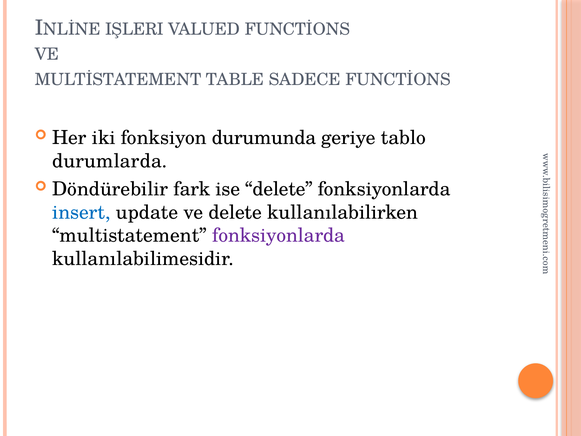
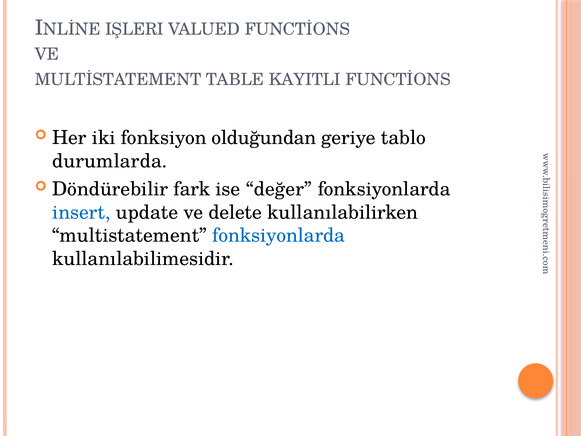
SADECE: SADECE -> KAYITLI (305, 79)
durumunda: durumunda -> olduğundan (264, 138)
ise delete: delete -> değer (279, 189)
fonksiyonlarda colour: purple -> blue (279, 235)
